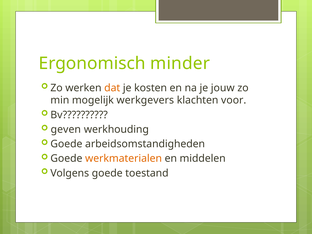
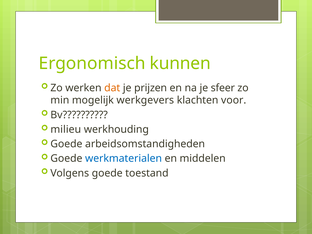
minder: minder -> kunnen (180, 63)
kosten: kosten -> prijzen (151, 88)
jouw: jouw -> sfeer (223, 88)
geven: geven -> milieu (66, 129)
werkmaterialen colour: orange -> blue (124, 159)
